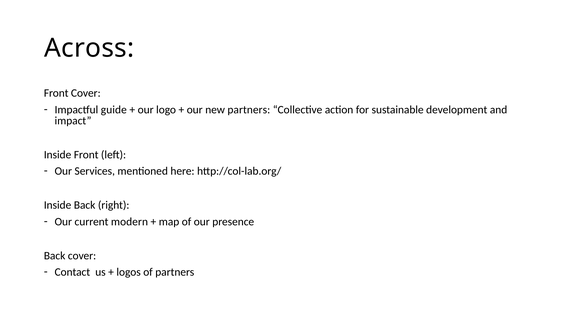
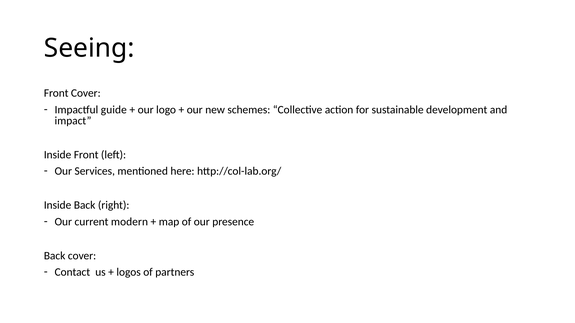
Across: Across -> Seeing (89, 48)
new partners: partners -> schemes (249, 110)
